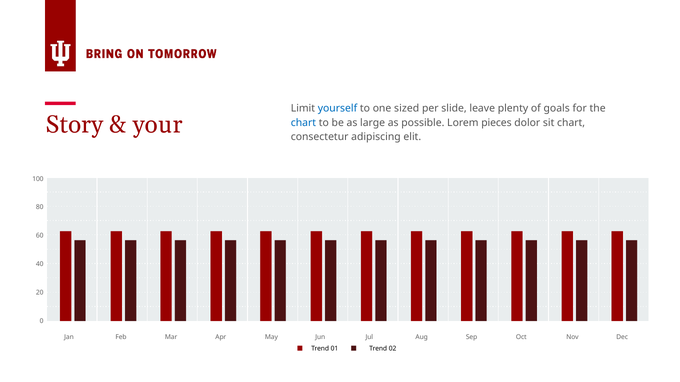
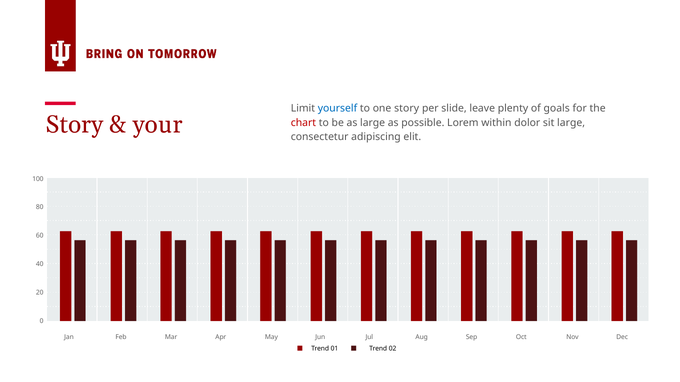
one sized: sized -> story (407, 109)
chart colour: blue -> red (303, 123)
pieces: pieces -> within (496, 123)
sit chart: chart -> large (571, 123)
